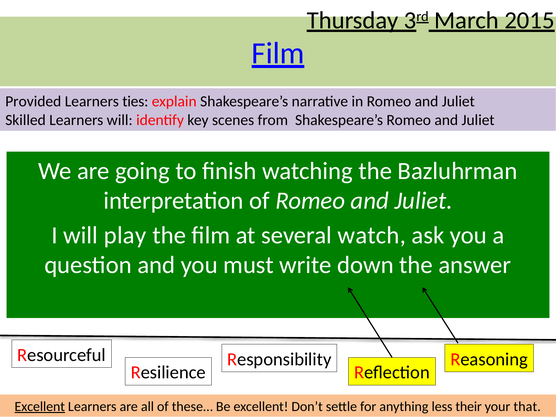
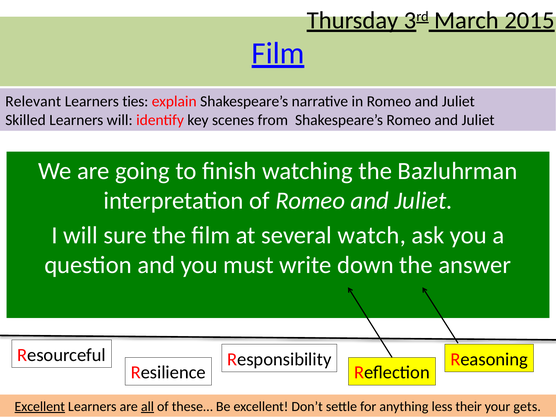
Provided: Provided -> Relevant (33, 101)
play: play -> sure (125, 235)
all underline: none -> present (147, 407)
that: that -> gets (527, 407)
